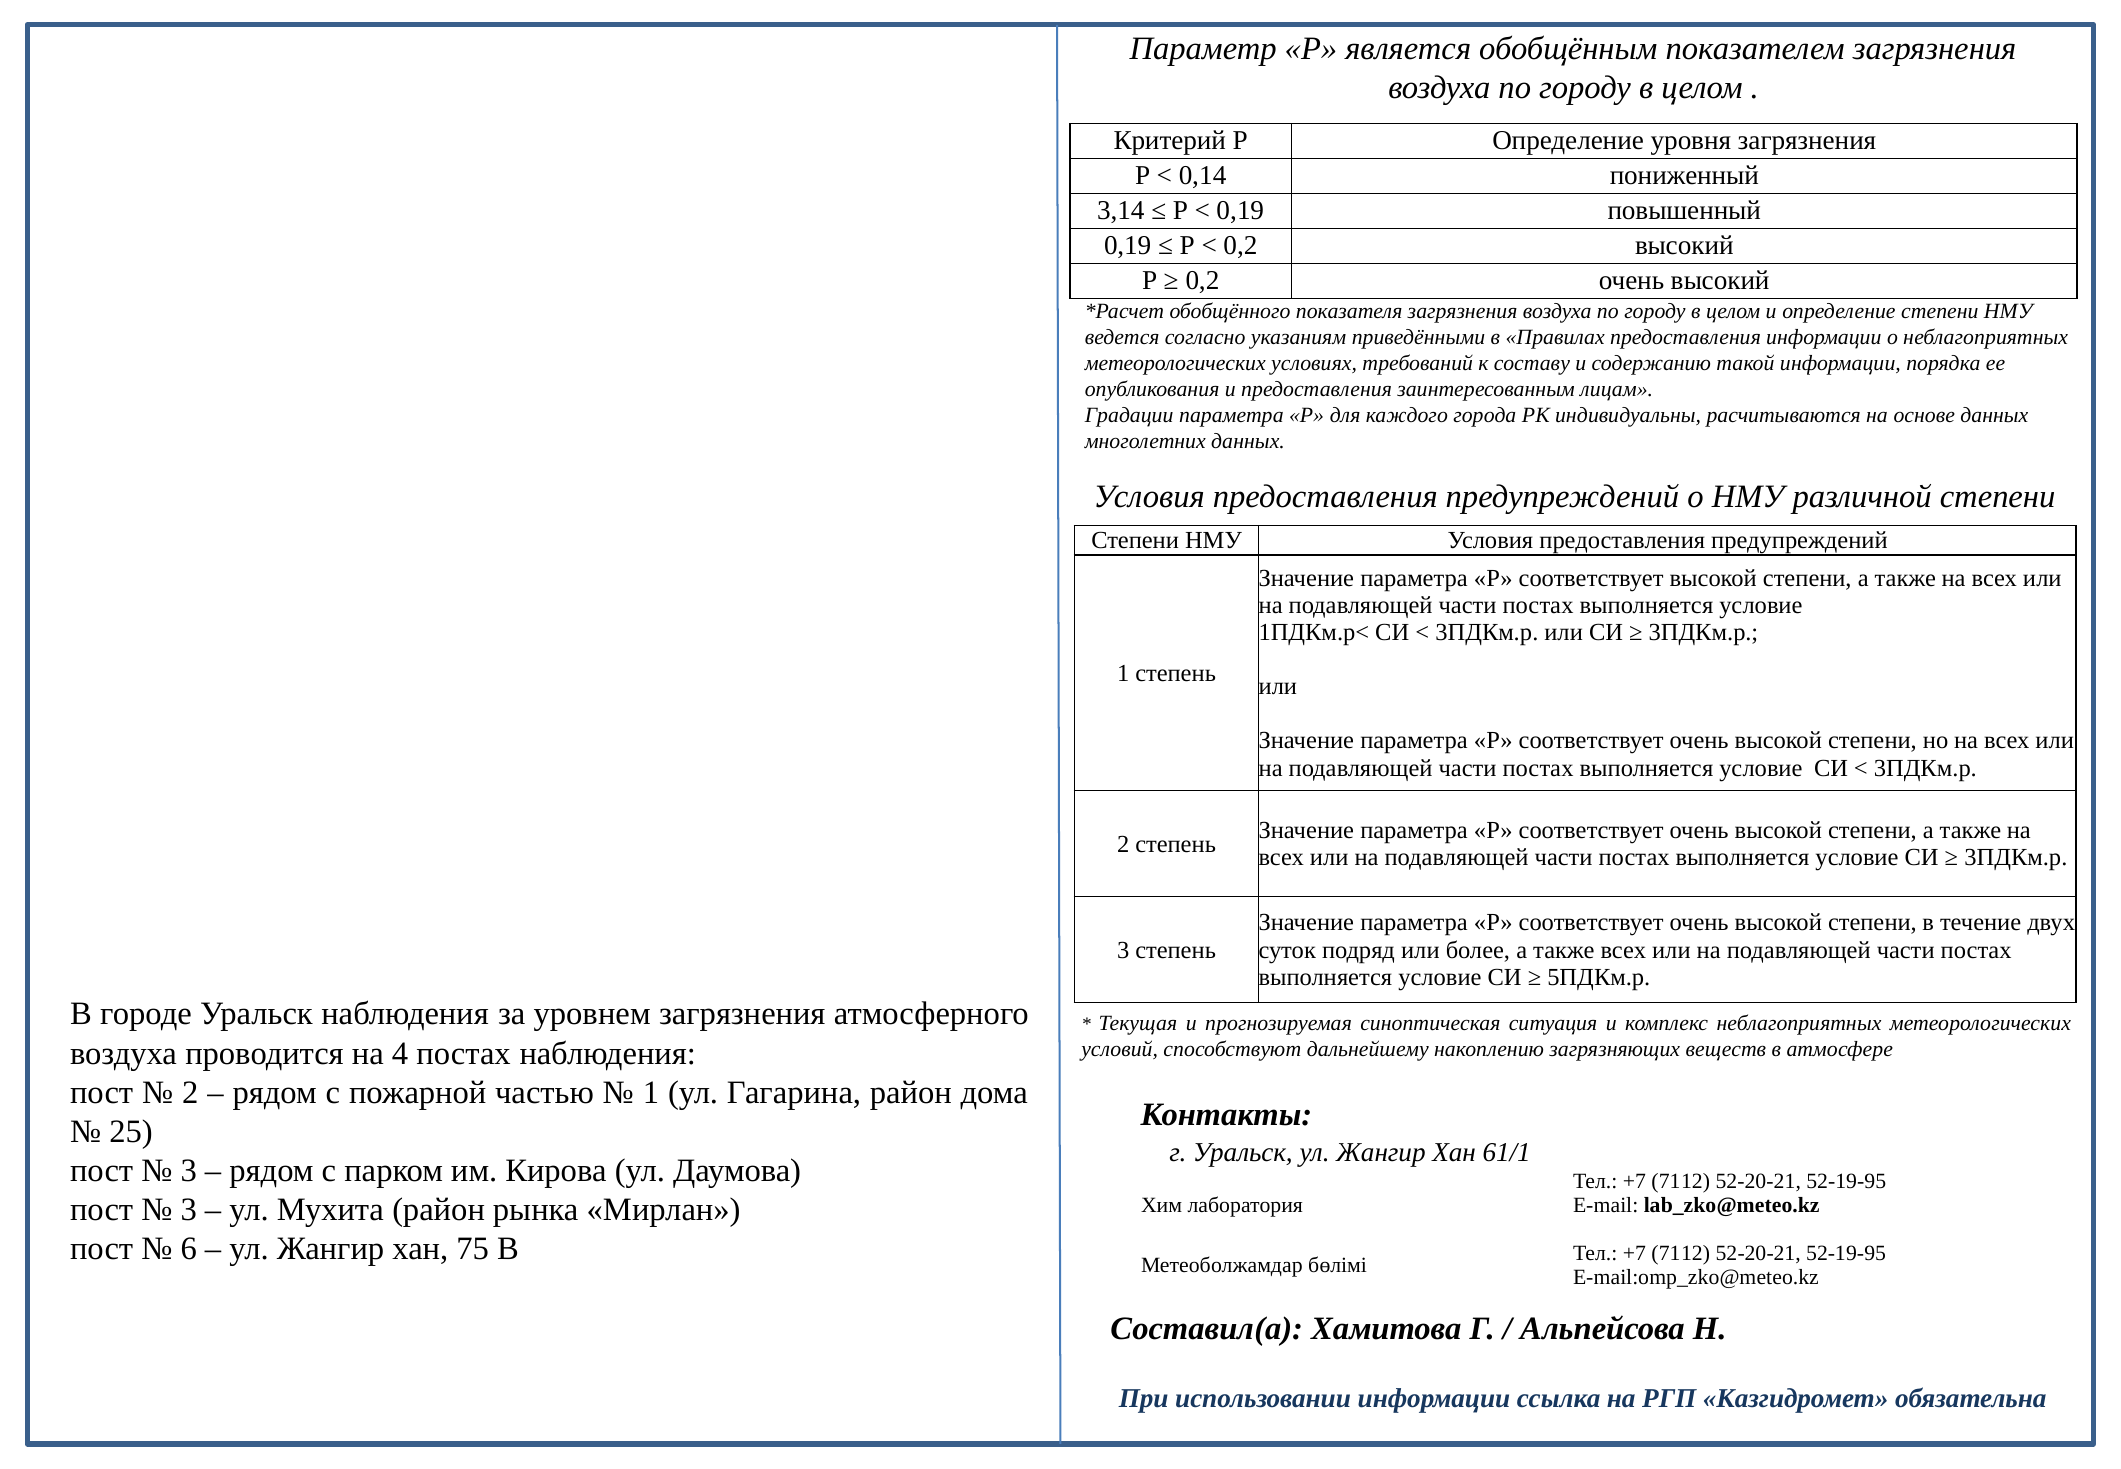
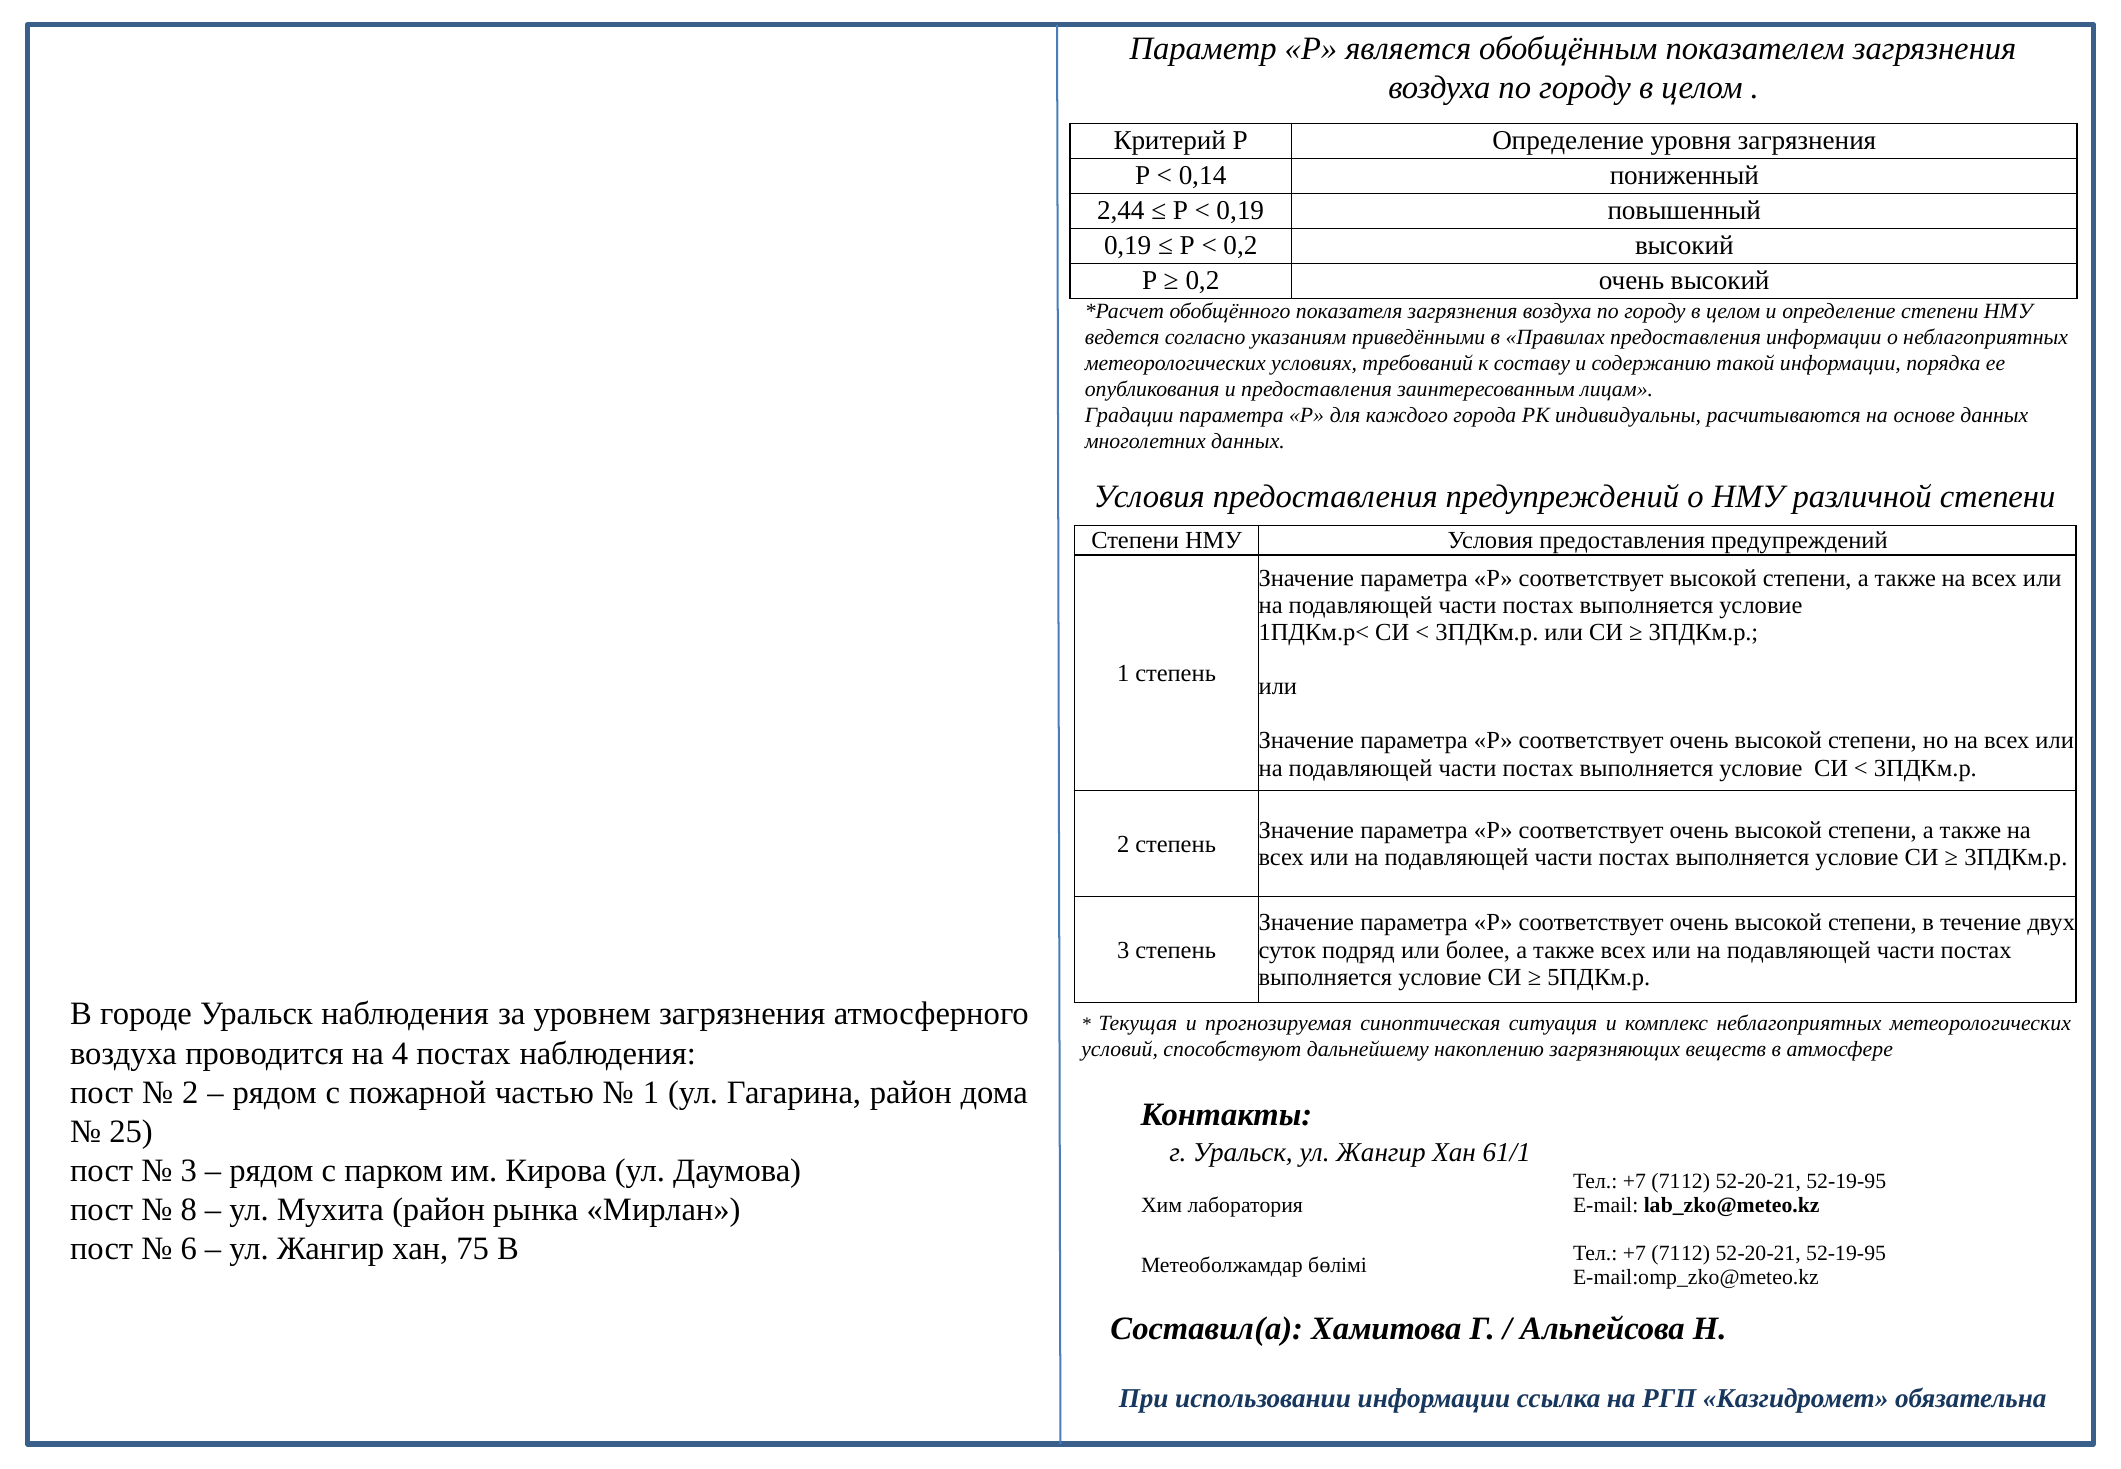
3,14: 3,14 -> 2,44 (1121, 211)
3: 3 -> 8 (189, 1209)
